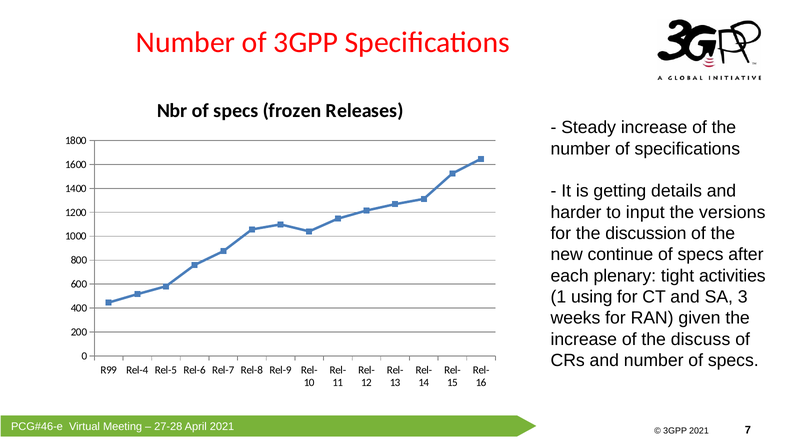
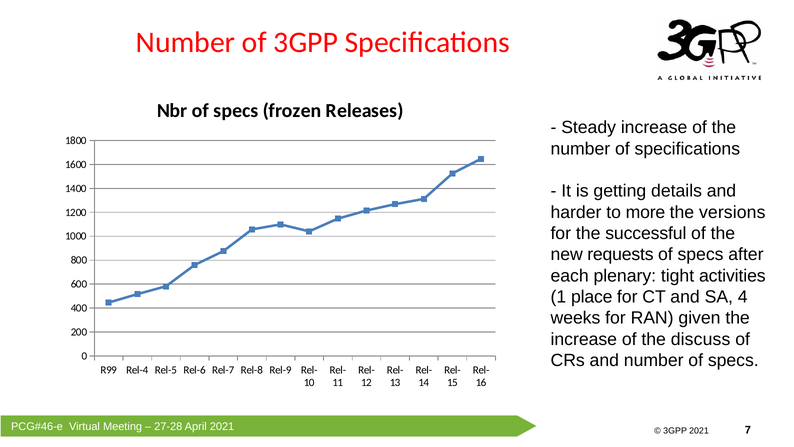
input: input -> more (645, 212)
discussion: discussion -> successful (646, 233)
continue: continue -> requests (620, 254)
using: using -> place (592, 297)
3: 3 -> 4 (743, 297)
